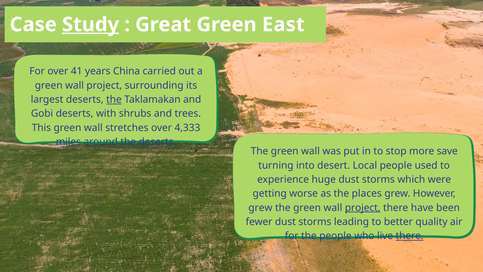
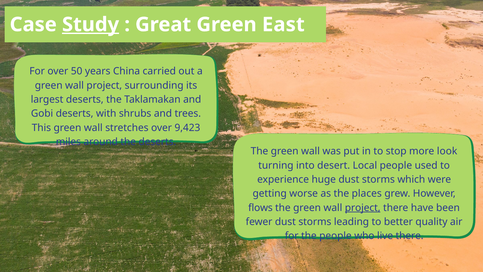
41: 41 -> 50 (77, 71)
the underline: present -> none (114, 99)
4,333: 4,333 -> 9,423 (187, 128)
save: save -> look (447, 151)
grew: grew -> flows (260, 208)
there underline: present -> none (410, 236)
